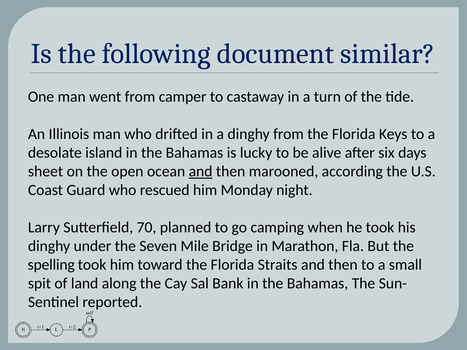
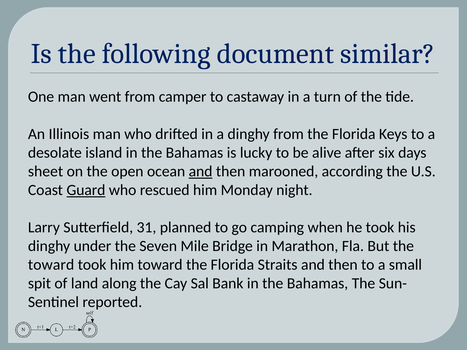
Guard underline: none -> present (86, 190)
70: 70 -> 31 (146, 228)
spelling: spelling -> toward (51, 265)
